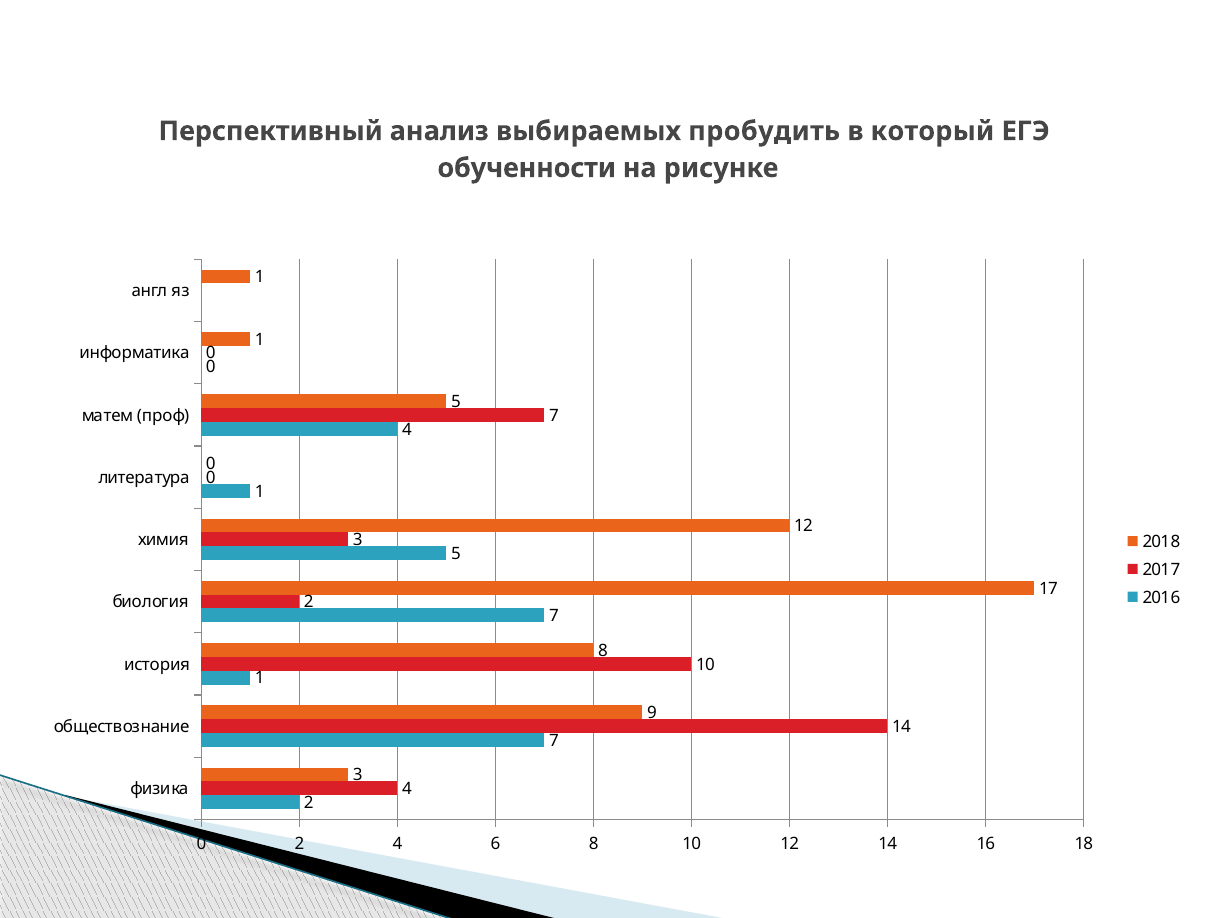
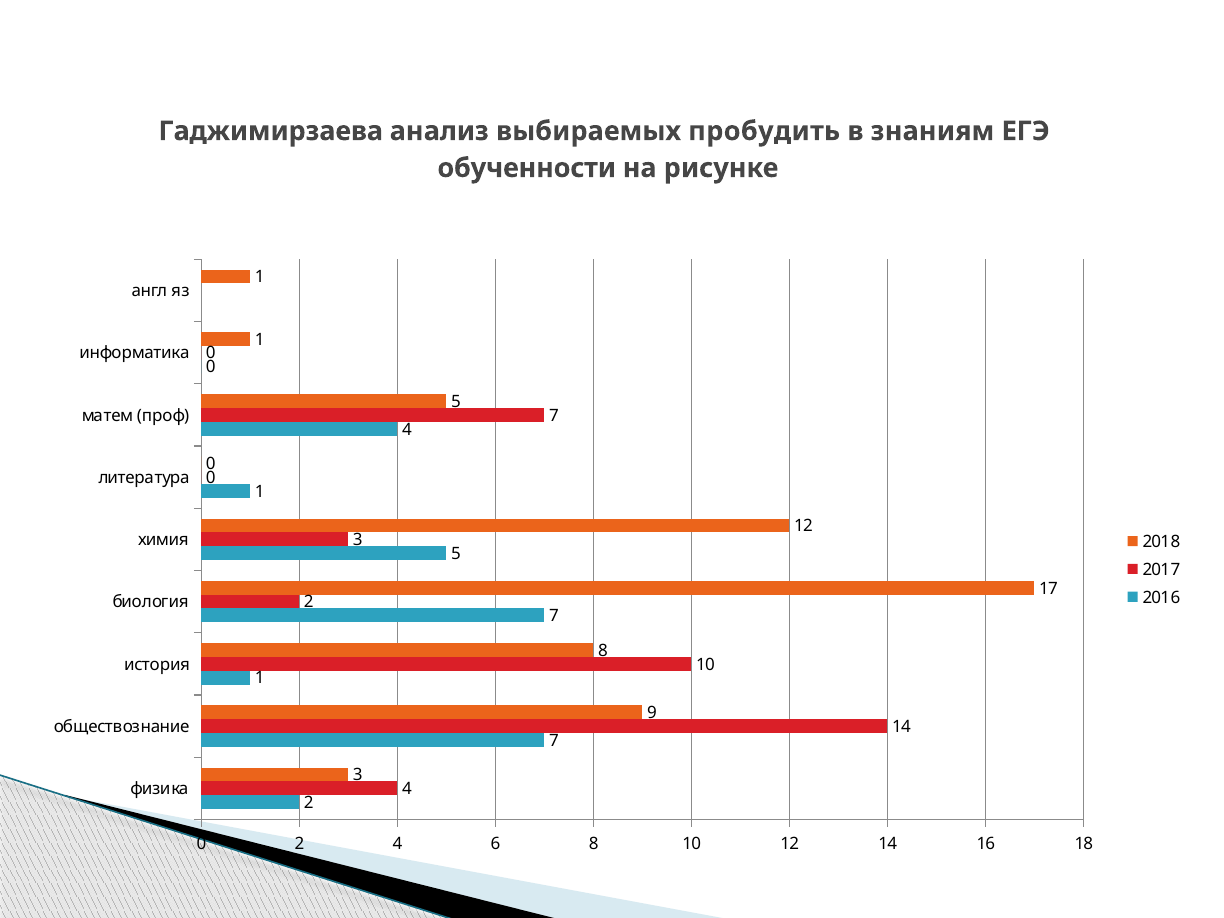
Перспективный: Перспективный -> Гаджимирзаева (271, 131)
который: который -> знаниям (932, 131)
